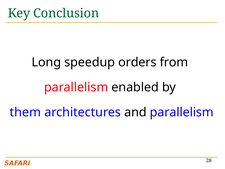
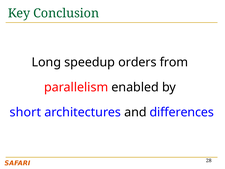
them: them -> short (25, 112)
and parallelism: parallelism -> differences (182, 112)
